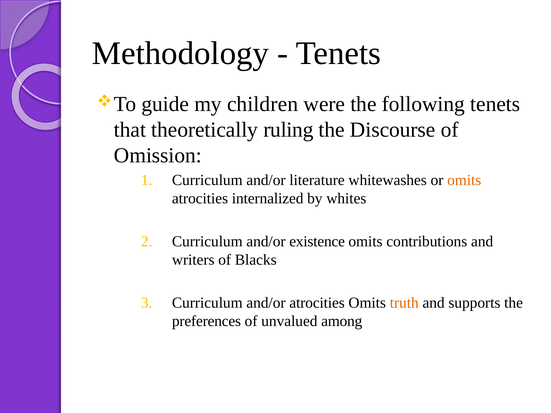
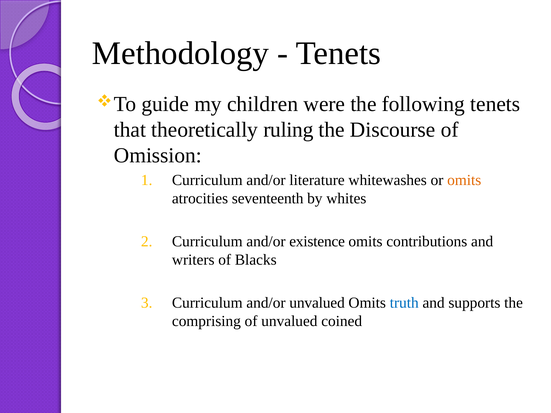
internalized: internalized -> seventeenth (268, 199)
and/or atrocities: atrocities -> unvalued (317, 303)
truth colour: orange -> blue (404, 303)
preferences: preferences -> comprising (206, 321)
among: among -> coined (342, 321)
